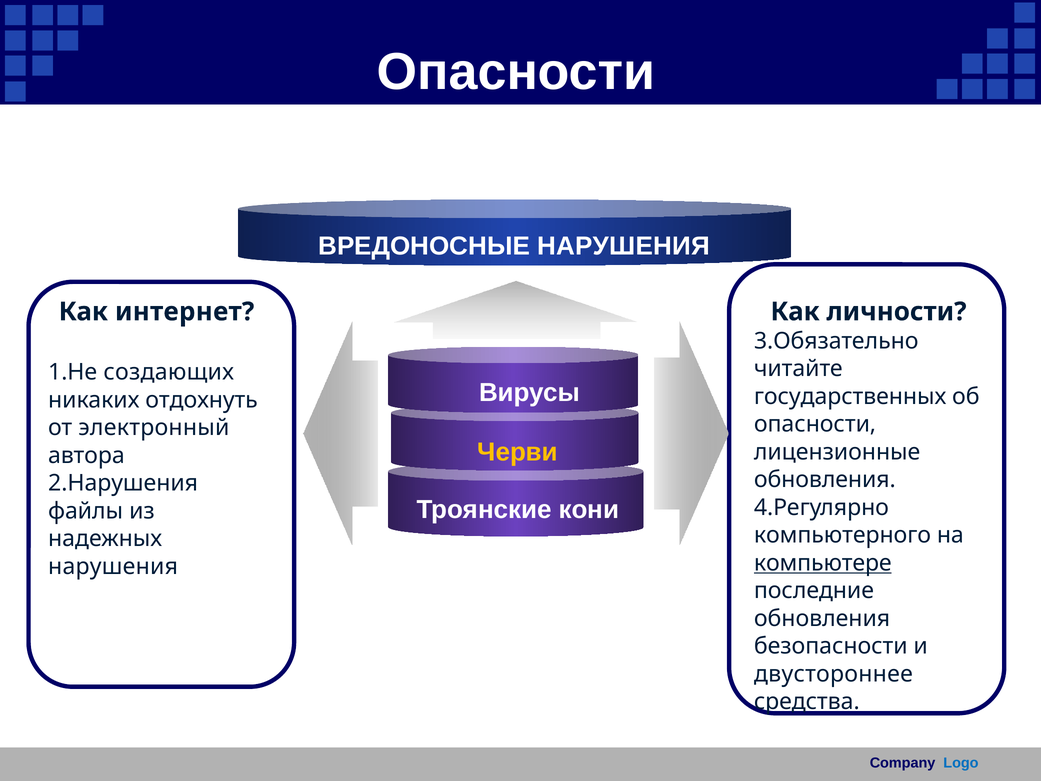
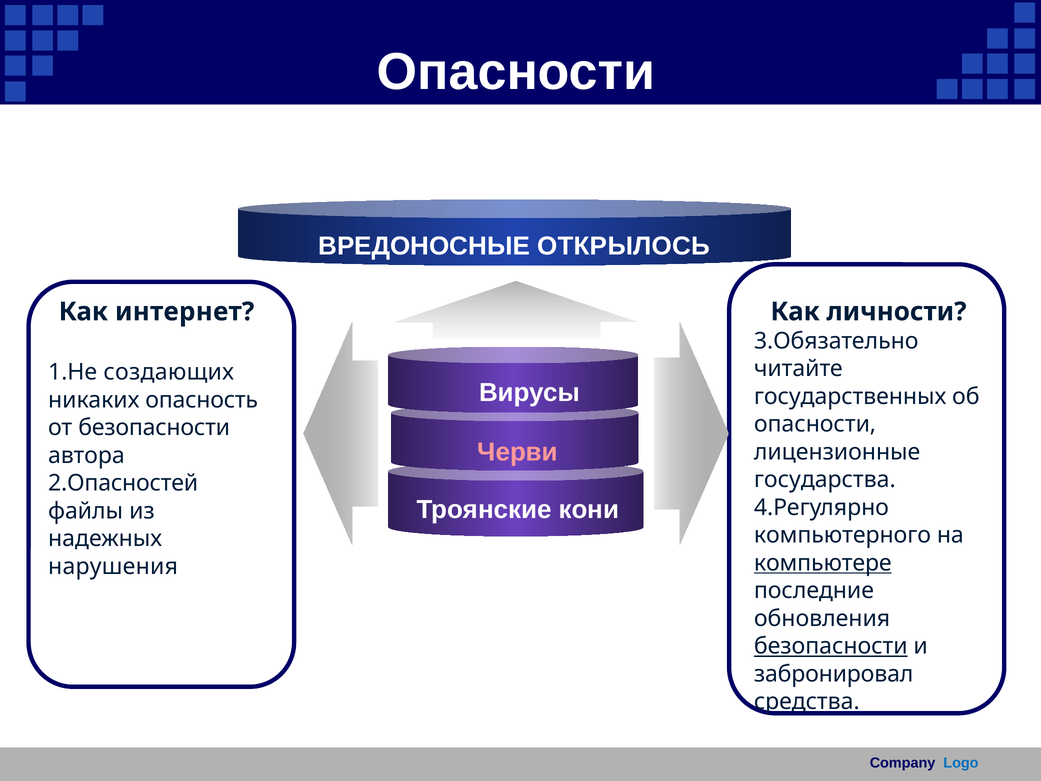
ВРЕДОНОСНЫЕ НАРУШЕНИЯ: НАРУШЕНИЯ -> ОТКРЫЛОСЬ (624, 246)
отдохнуть: отдохнуть -> опасность (202, 400)
от электронный: электронный -> безопасности (154, 428)
Черви colour: yellow -> pink (518, 452)
обновления: обновления -> государства (825, 480)
2.Нарушения: 2.Нарушения -> 2.Опасностей (123, 483)
безопасности underline: none -> present (831, 646)
двустороннее: двустороннее -> забронировал (834, 674)
